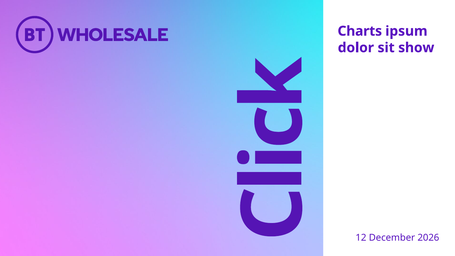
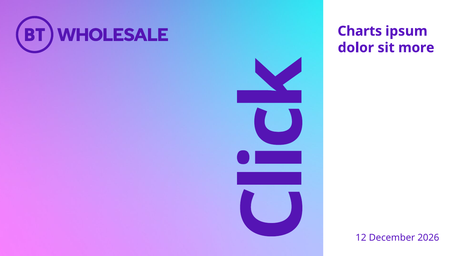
show: show -> more (416, 48)
